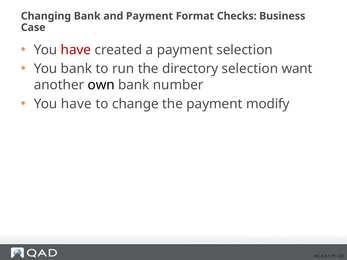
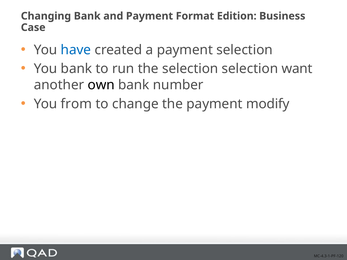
Checks: Checks -> Edition (237, 16)
have colour: red -> blue (76, 50)
the directory: directory -> selection (190, 69)
have: have -> from (76, 104)
